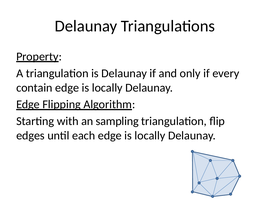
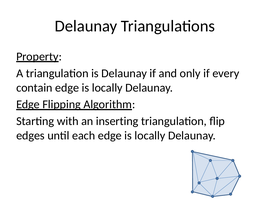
sampling: sampling -> inserting (117, 122)
